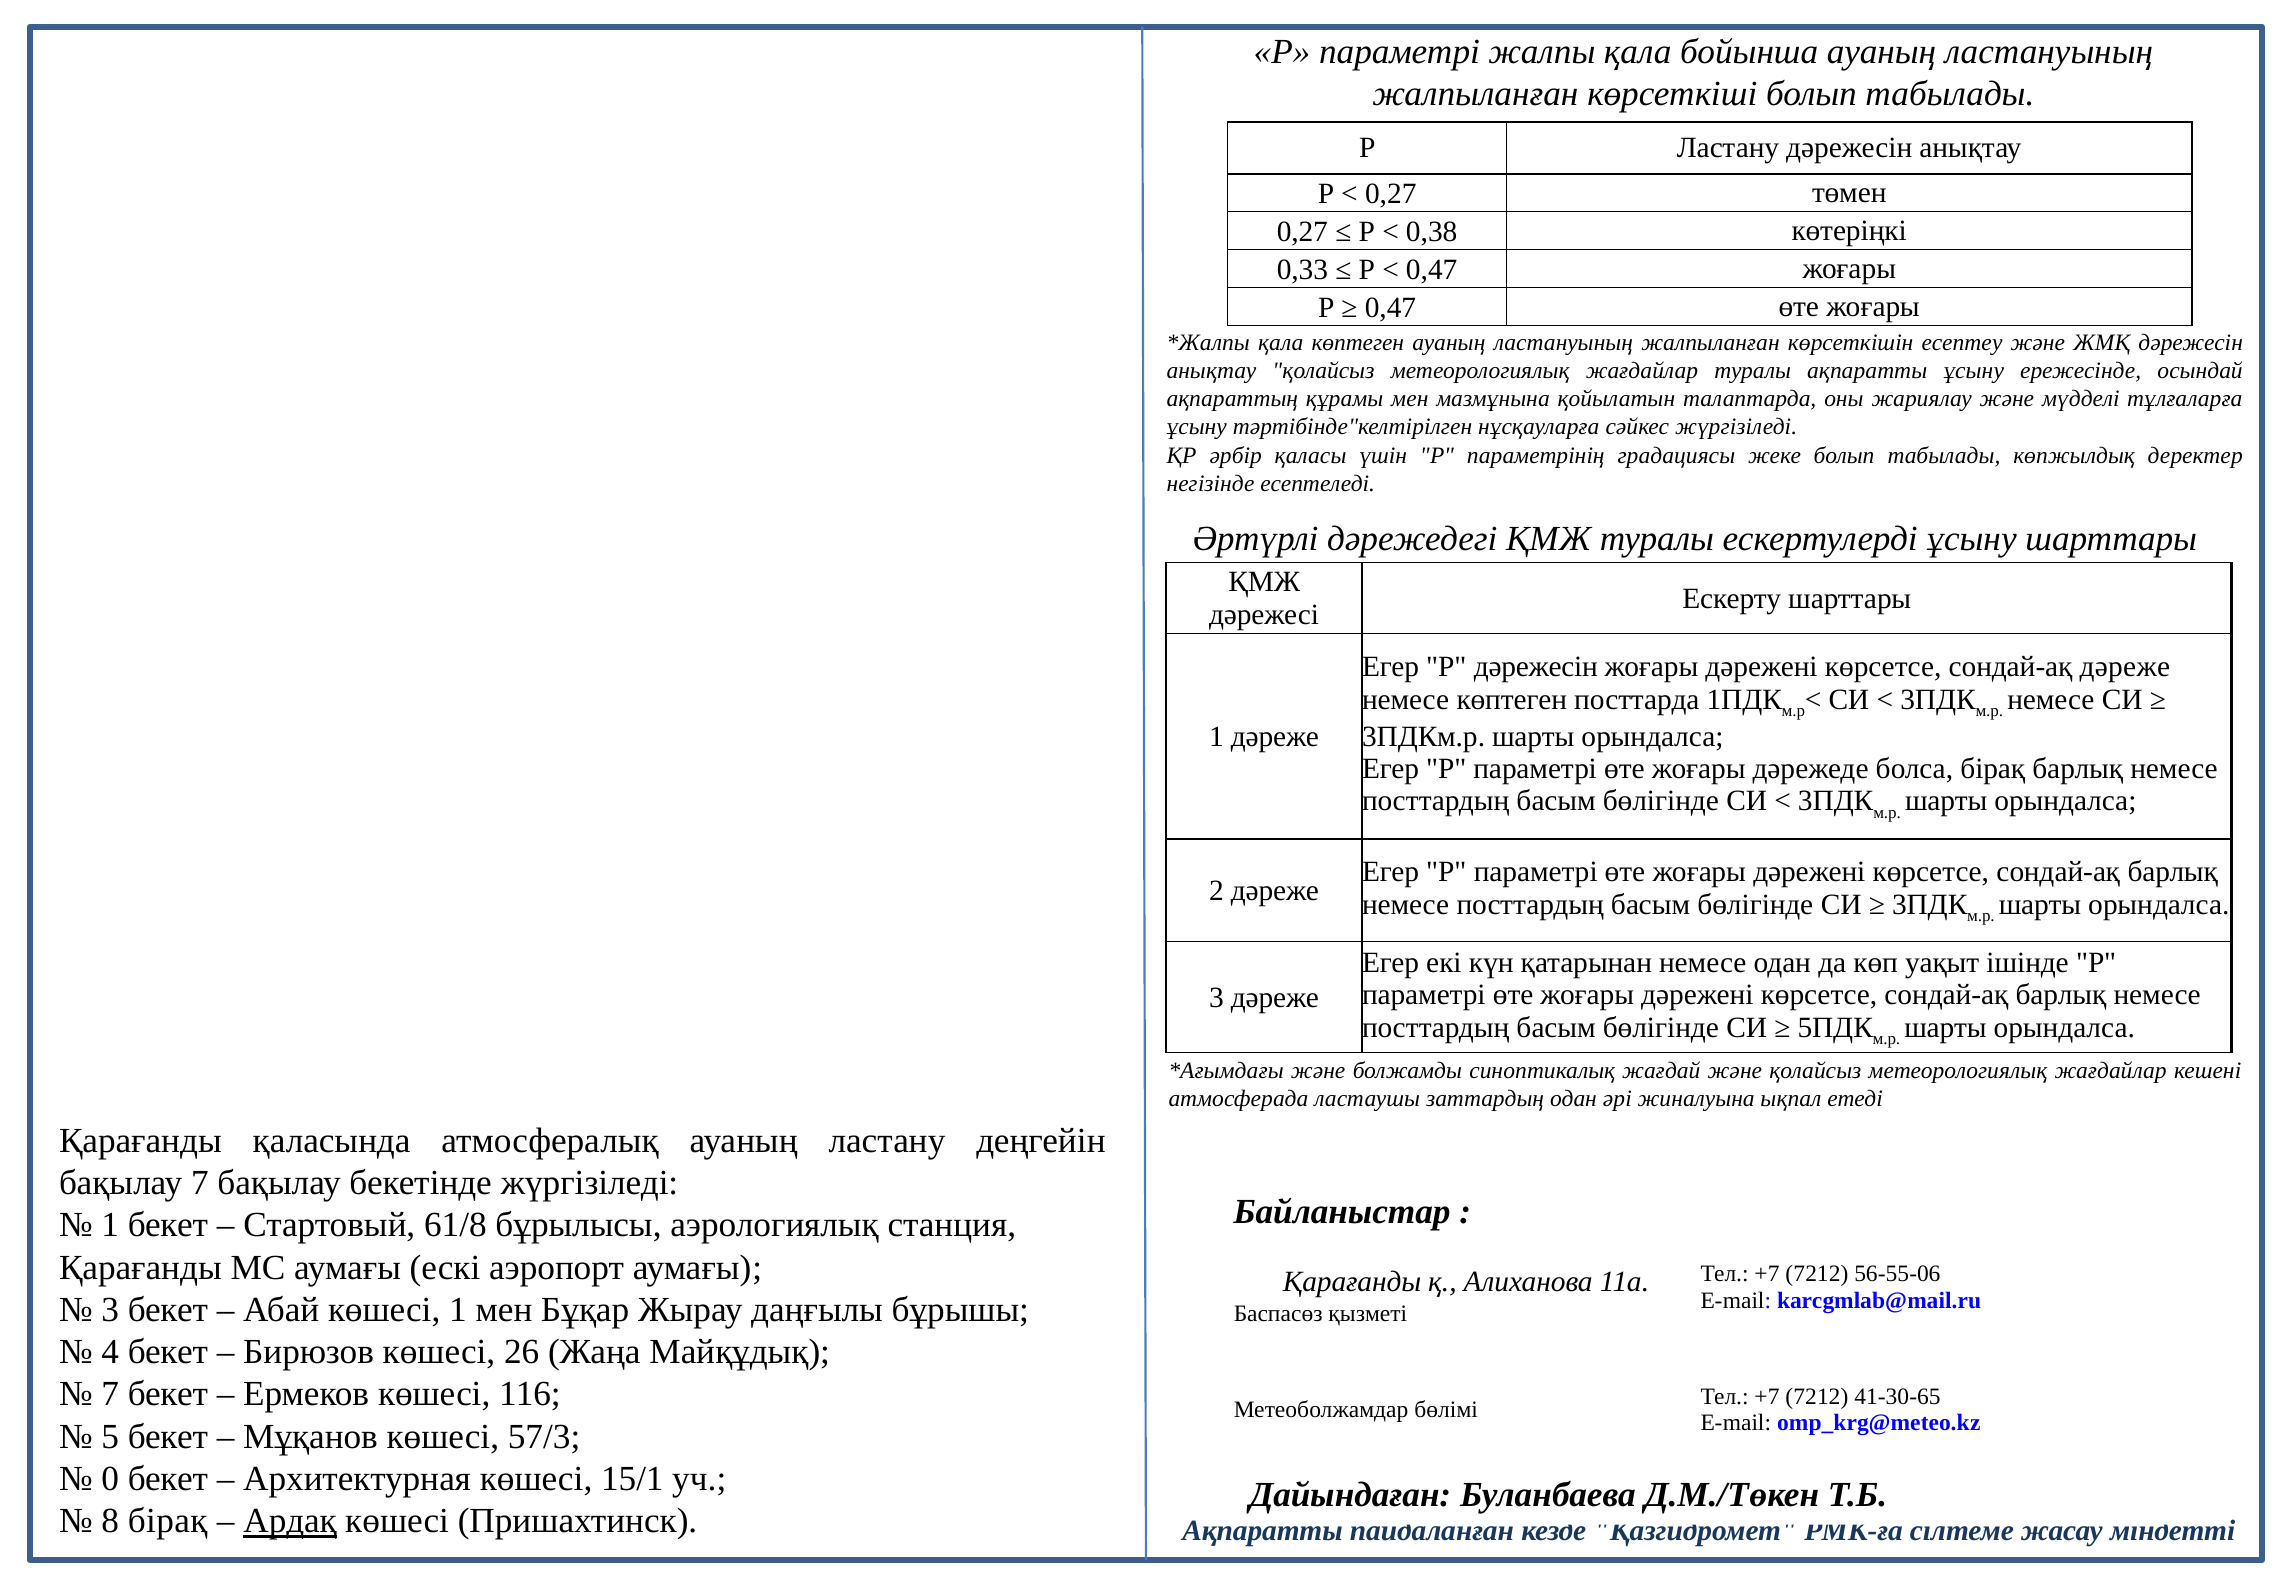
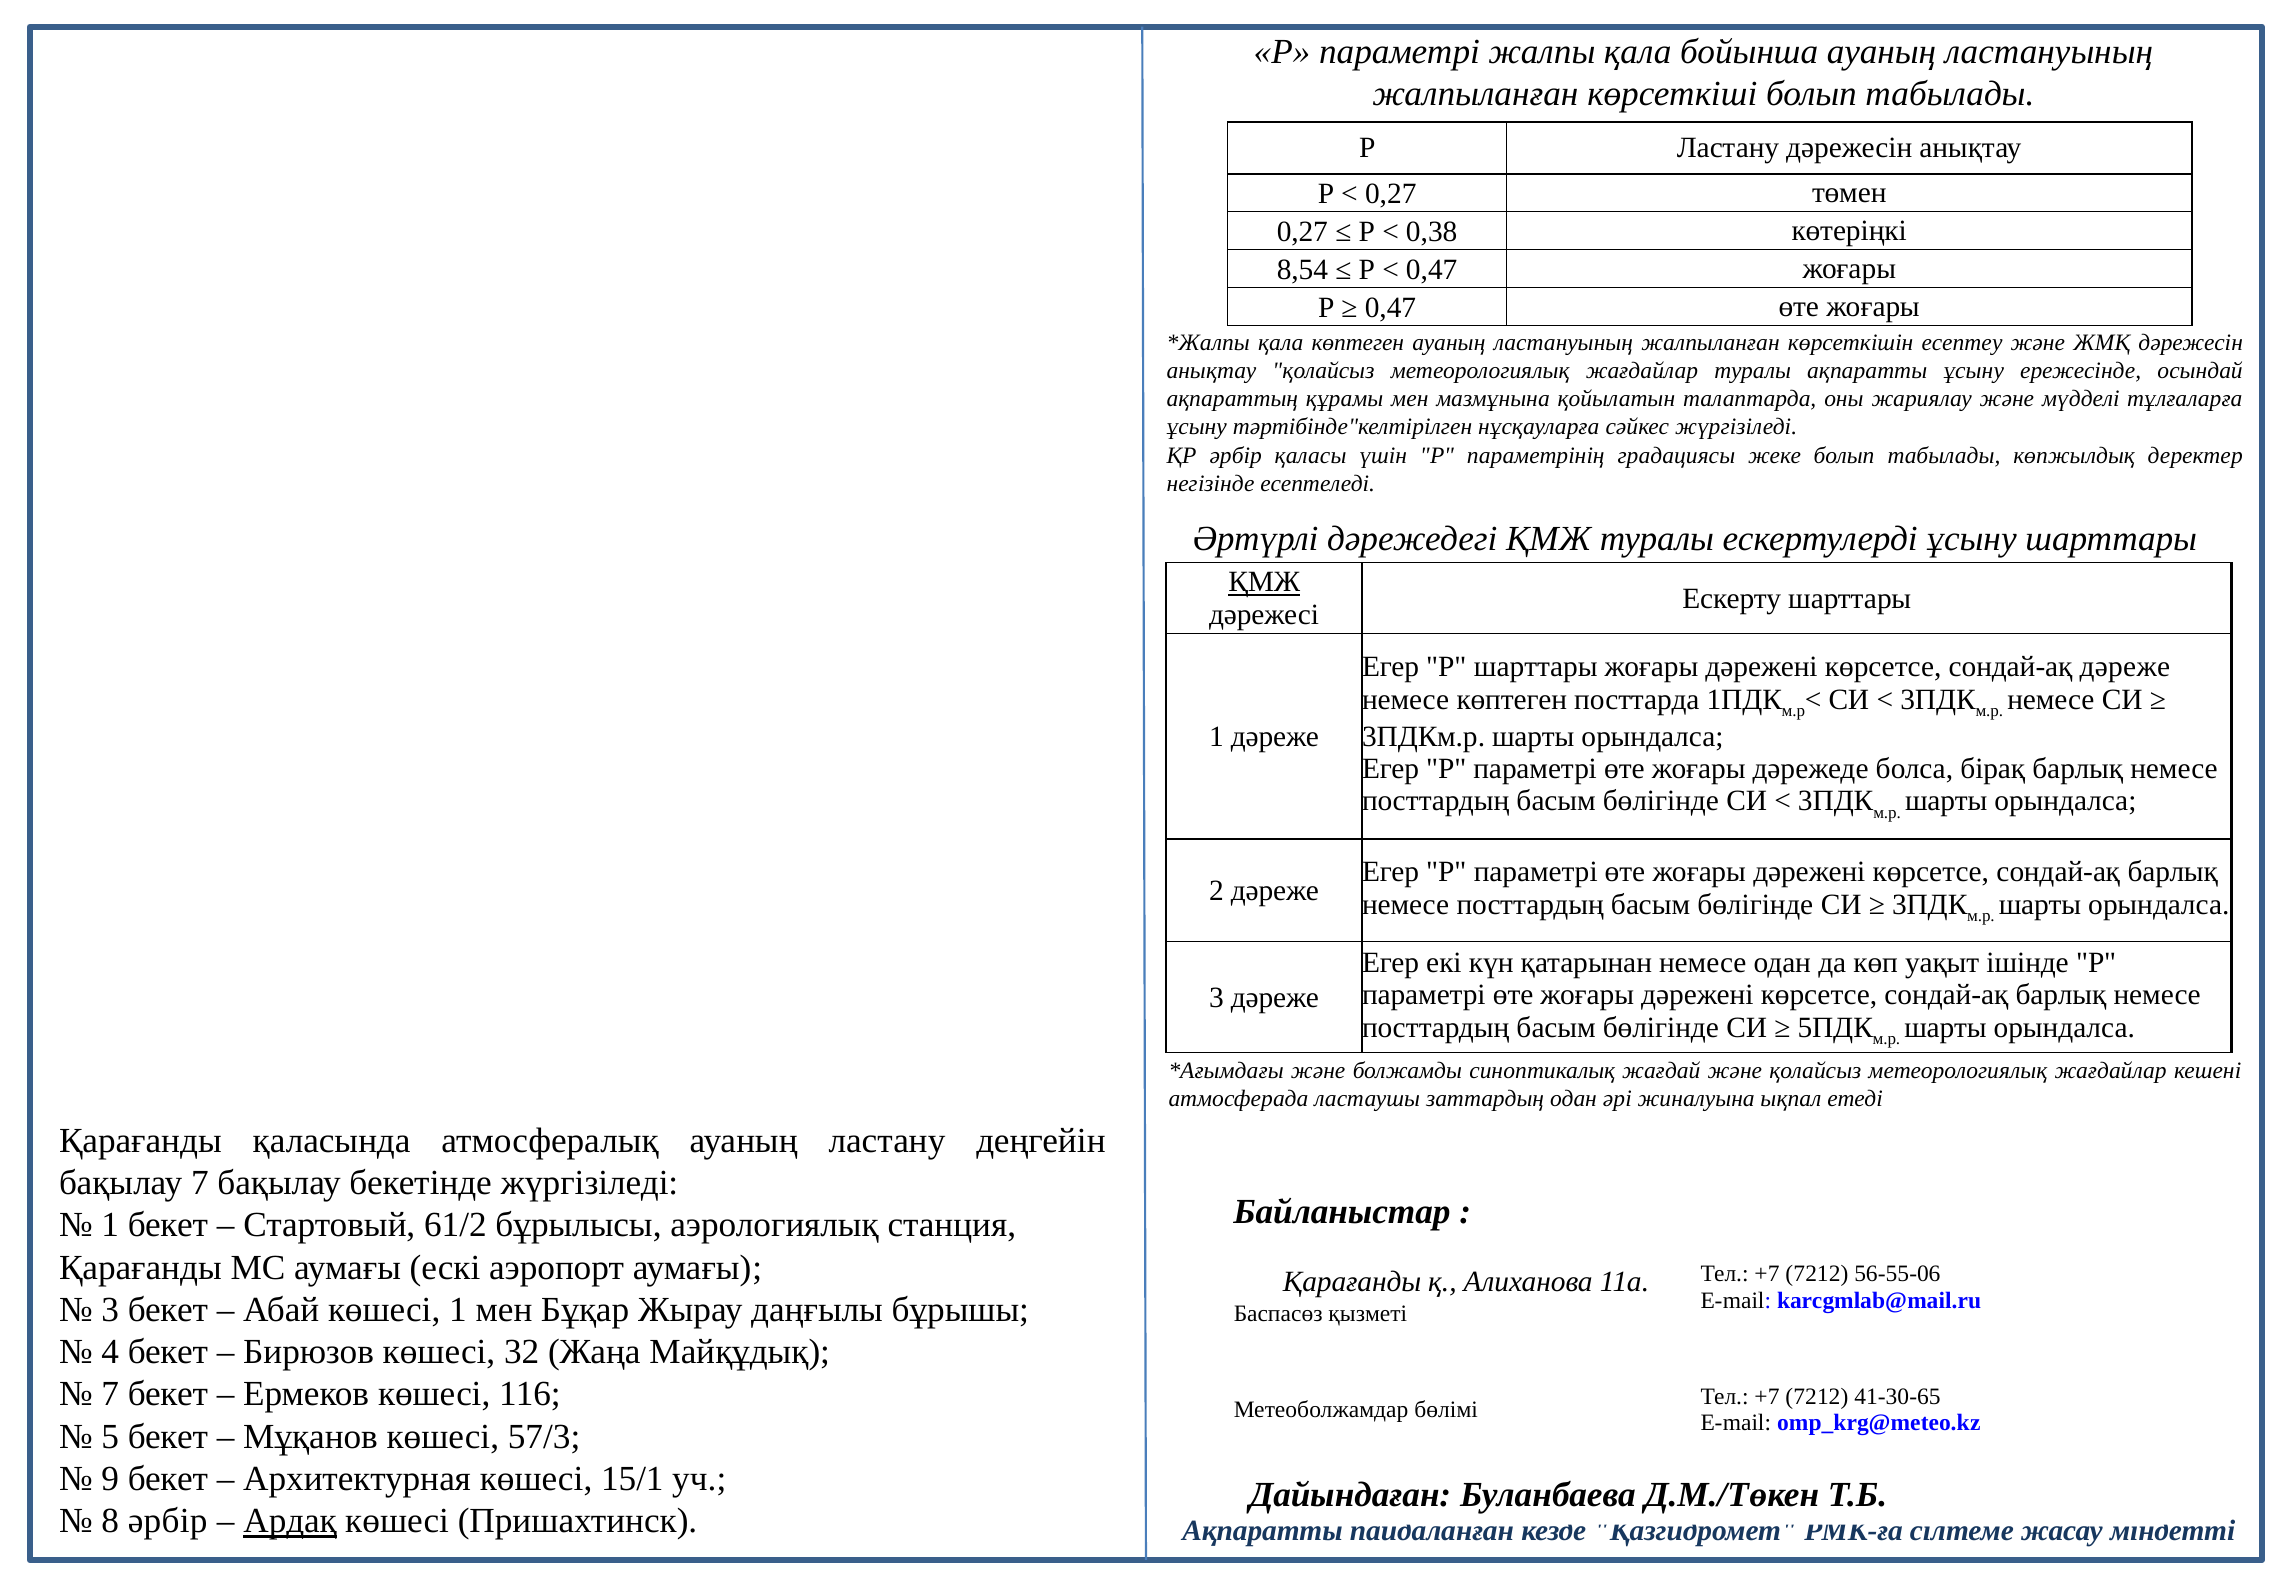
0,33: 0,33 -> 8,54 (1302, 270)
ҚМЖ underline: none -> present (1264, 582)
Р дәрежесін: дәрежесін -> шарттары (1536, 667)
61/8: 61/8 -> 61/2 (455, 1225)
26: 26 -> 32 (522, 1352)
0: 0 -> 9 (110, 1479)
8 бірақ: бірақ -> әрбір (168, 1521)
